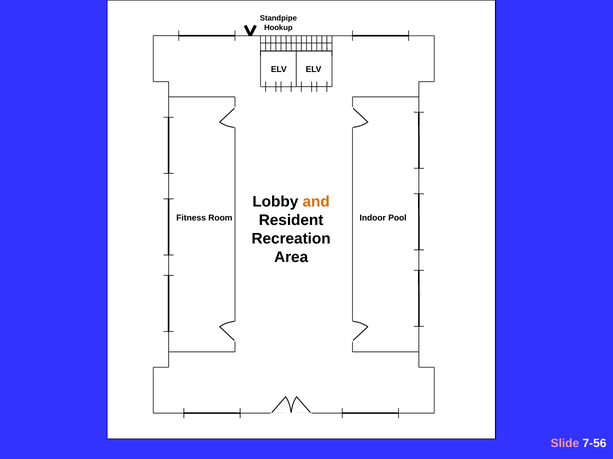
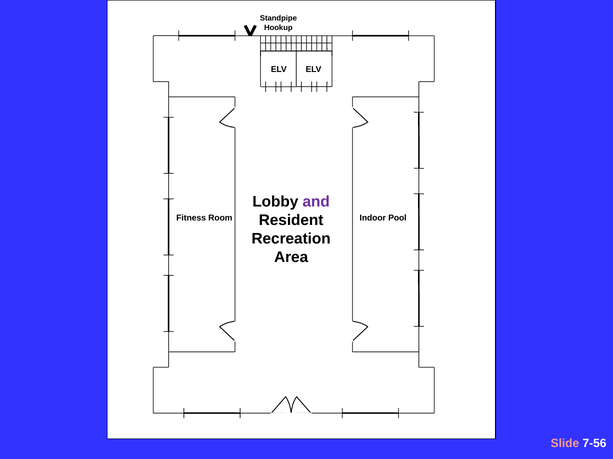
and colour: orange -> purple (316, 202)
